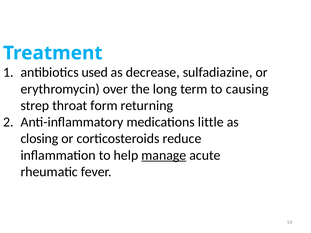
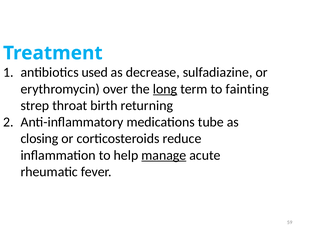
long underline: none -> present (165, 89)
causing: causing -> fainting (247, 89)
form: form -> birth (104, 106)
little: little -> tube (211, 122)
